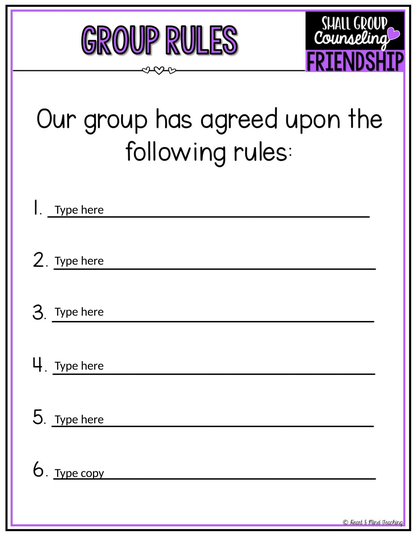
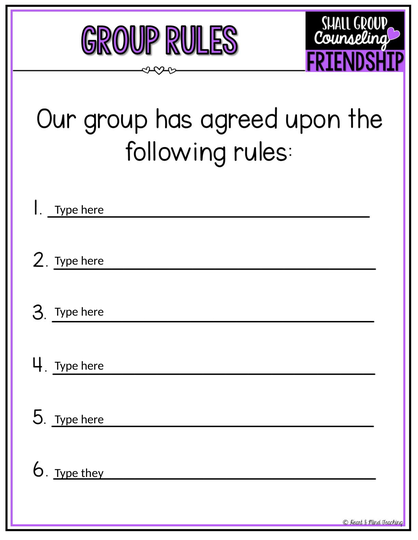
copy: copy -> they (92, 474)
